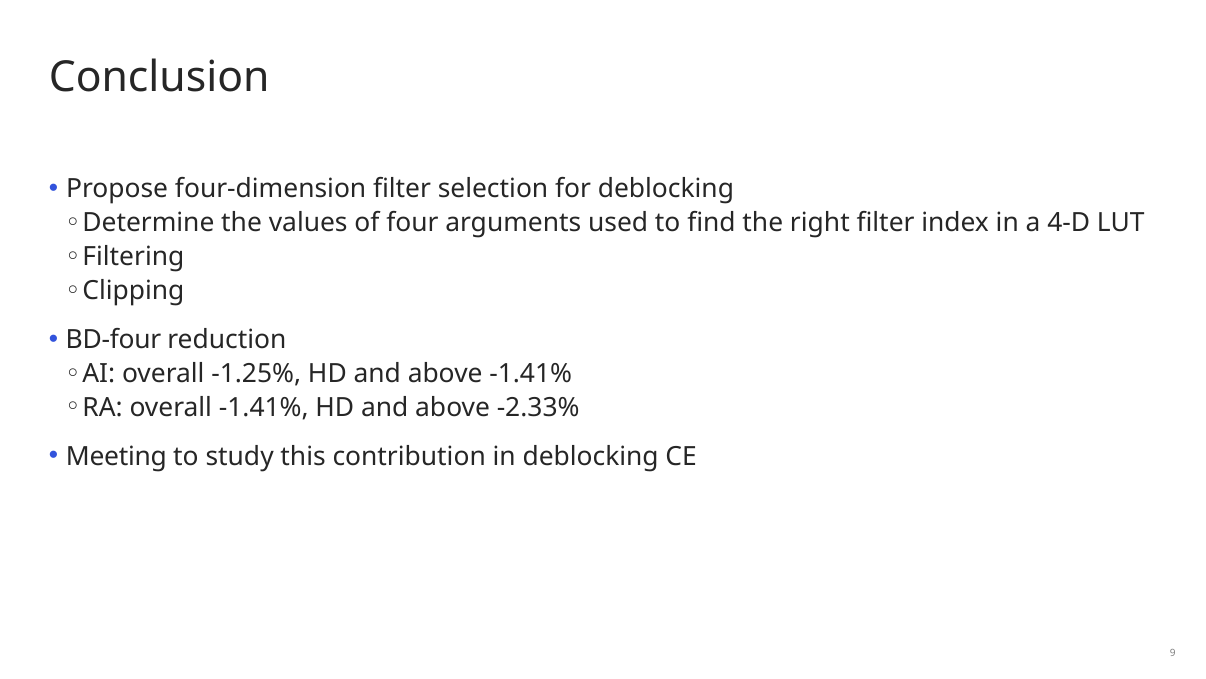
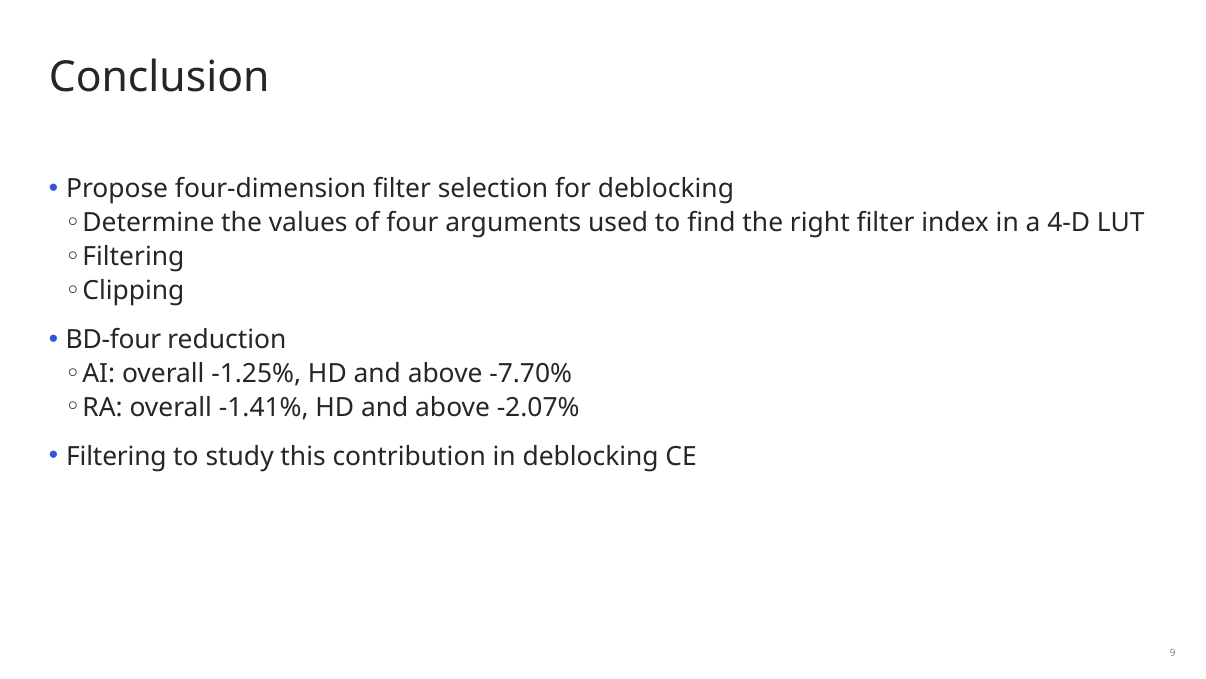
above -1.41%: -1.41% -> -7.70% (531, 373)
-2.33%: -2.33% -> -2.07% (538, 407)
Meeting: Meeting -> Filtering (116, 456)
